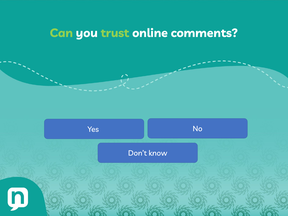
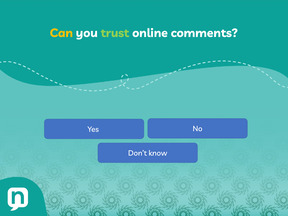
Can colour: light green -> yellow (61, 33)
